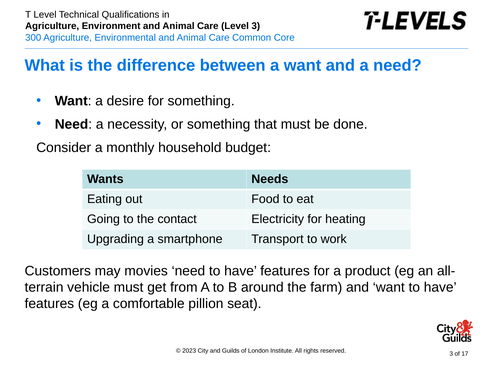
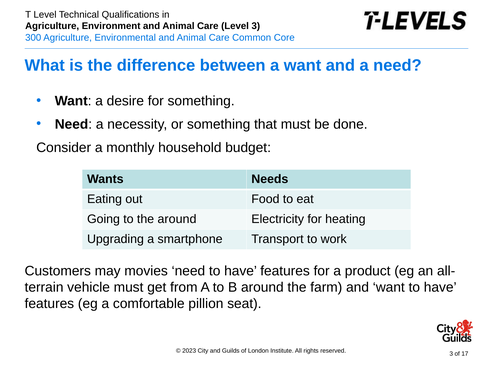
the contact: contact -> around (177, 219)
